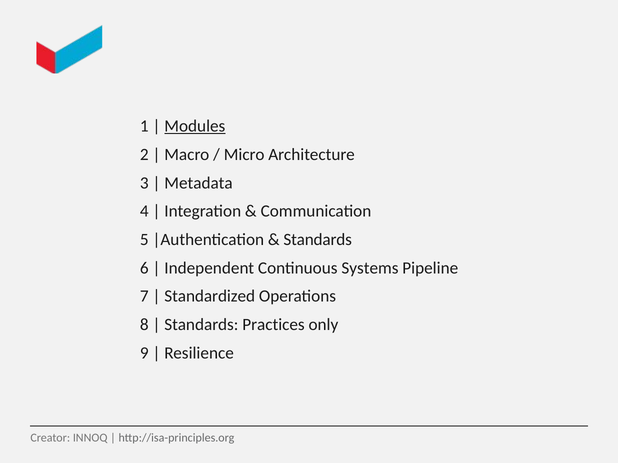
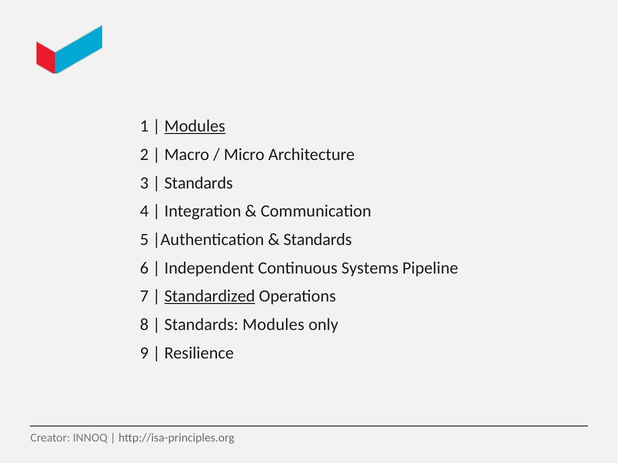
Metadata: Metadata -> Standards (199, 183)
Standardized underline: none -> present (210, 297)
Standards Practices: Practices -> Modules (273, 325)
